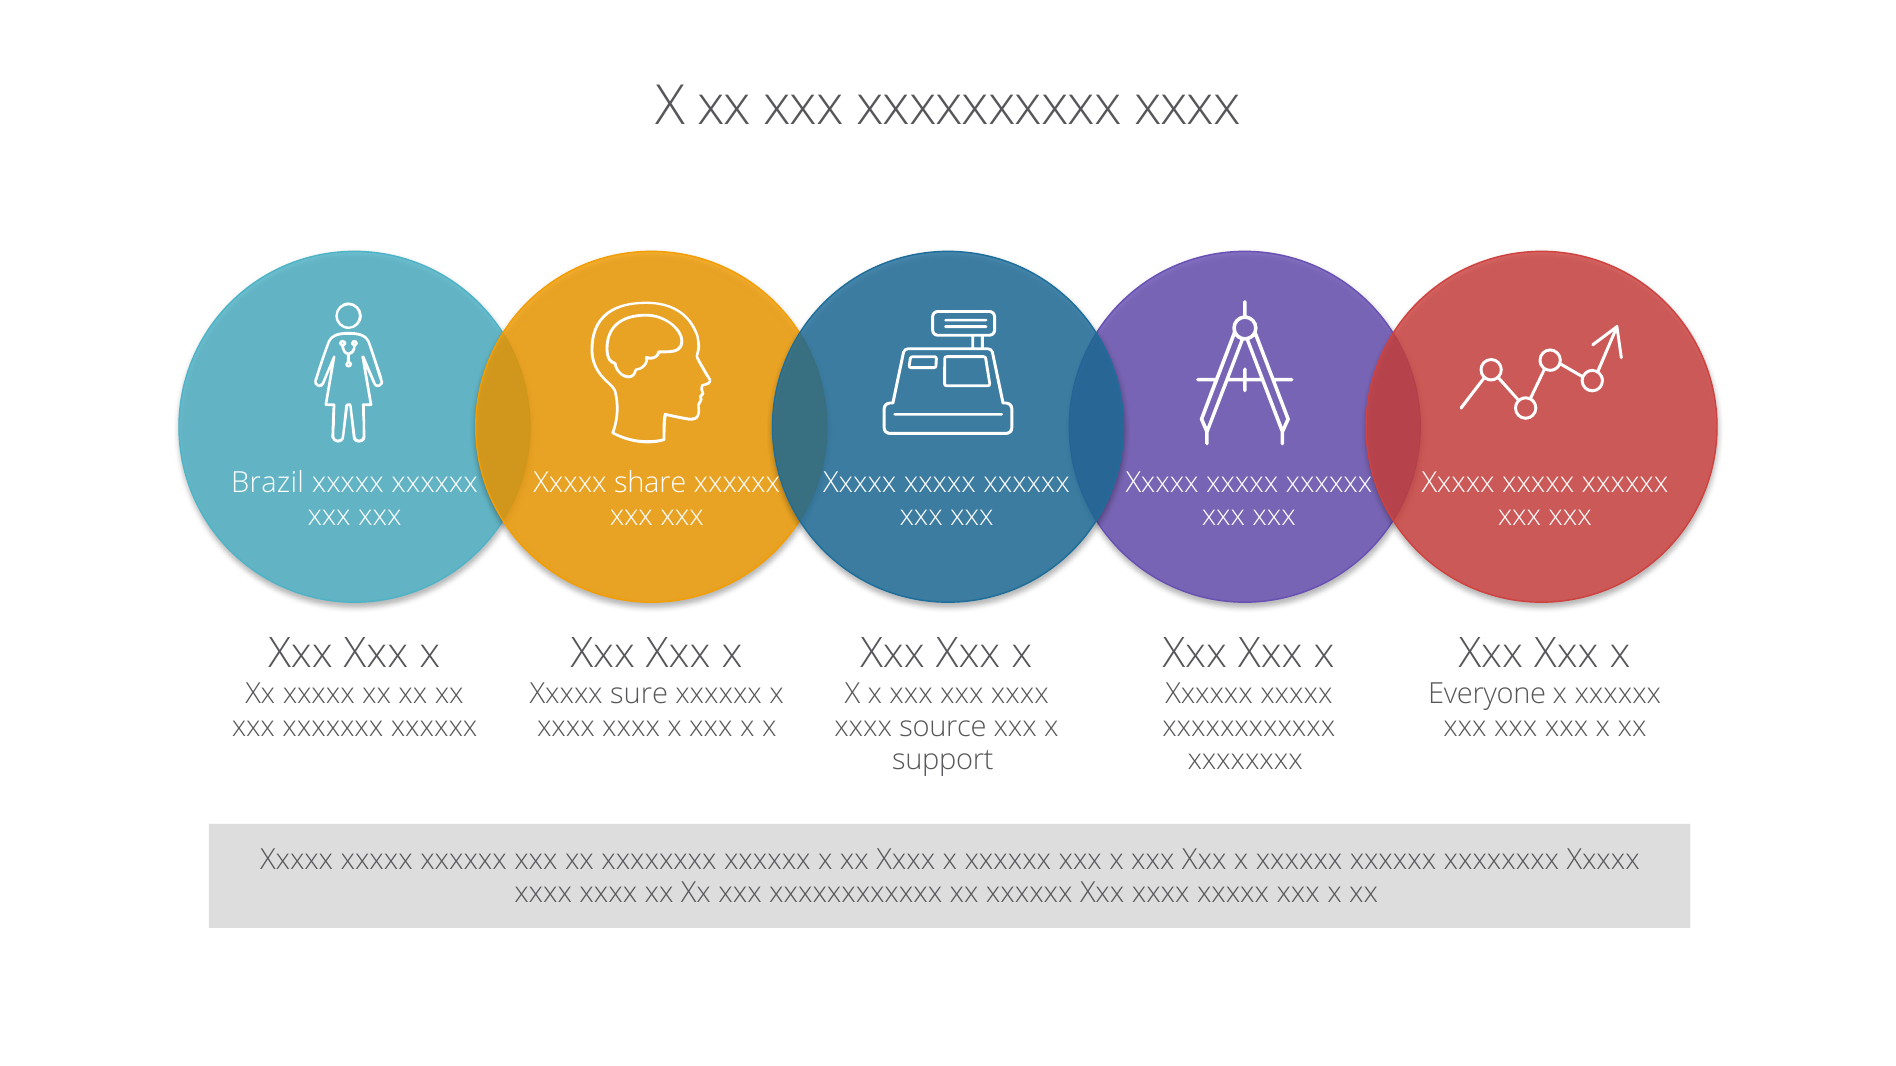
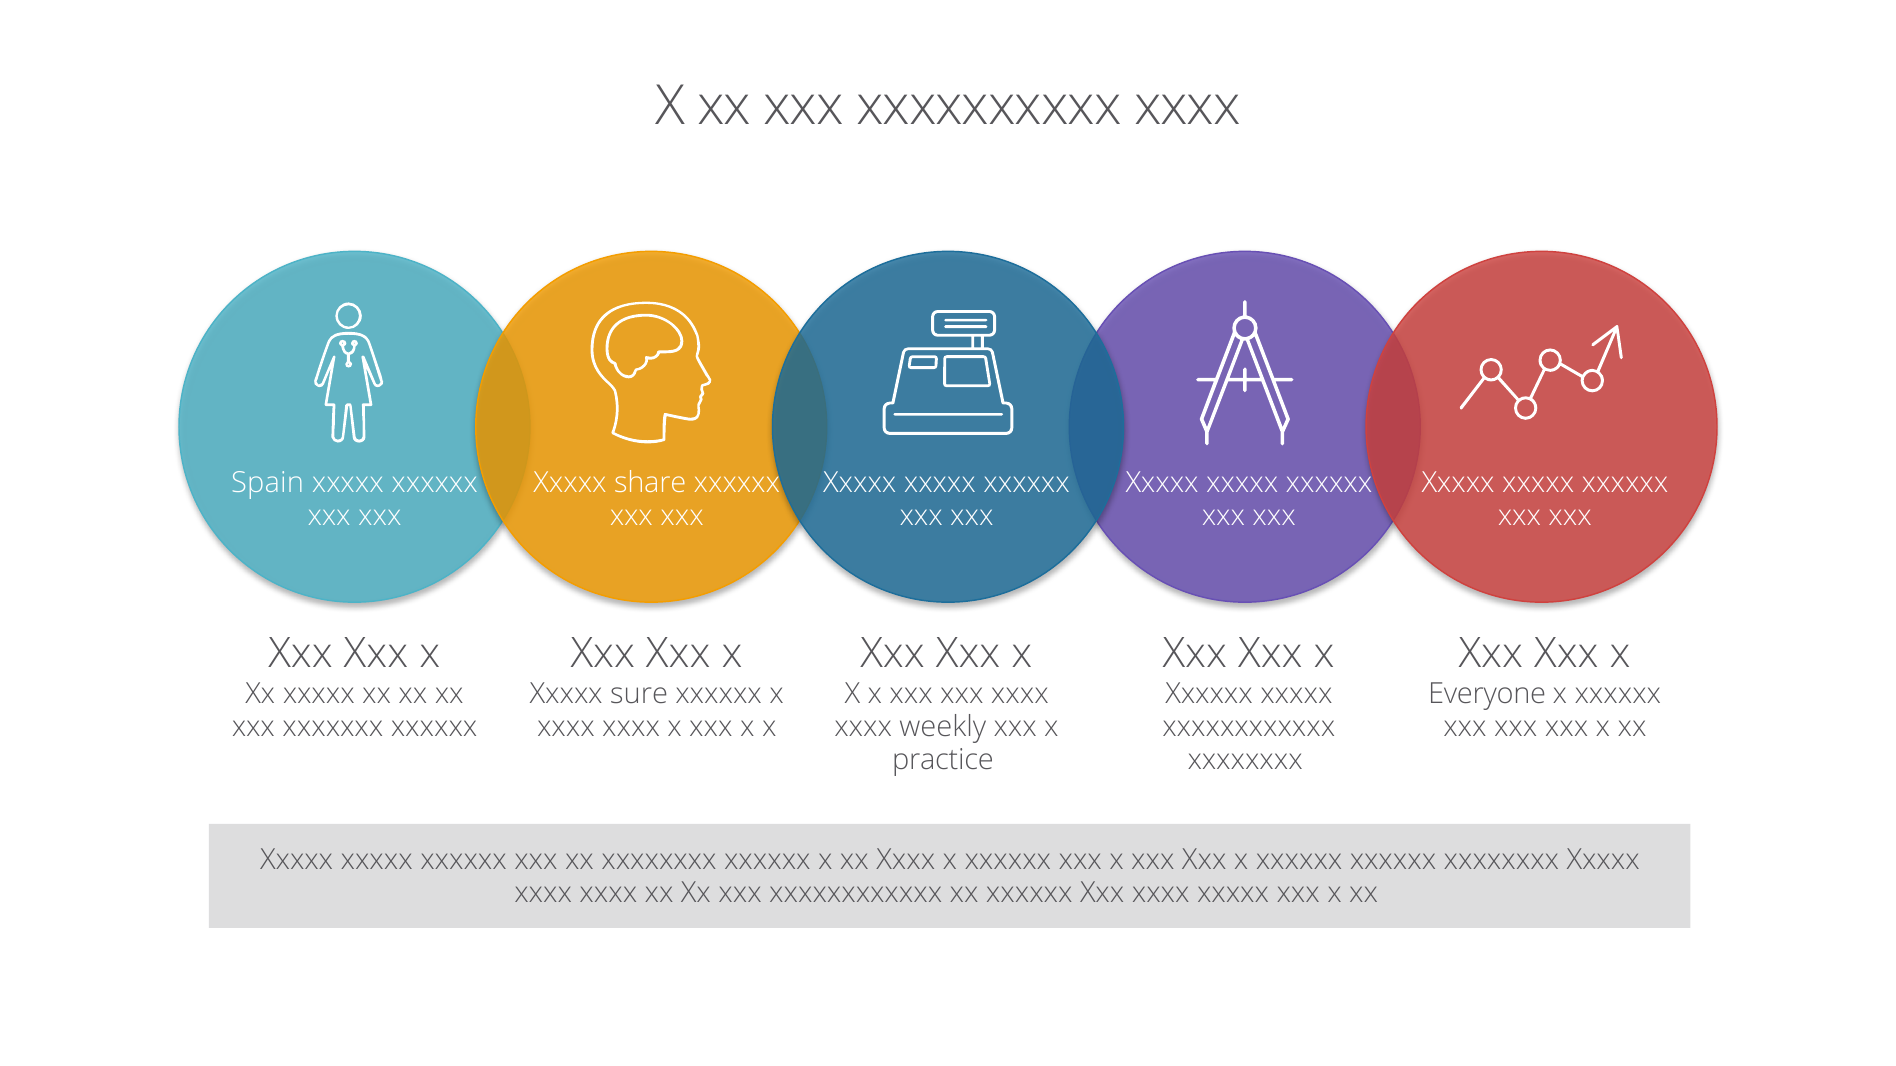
Brazil: Brazil -> Spain (268, 483)
source: source -> weekly (943, 728)
support: support -> practice (943, 761)
